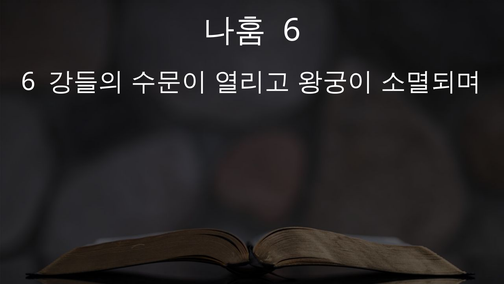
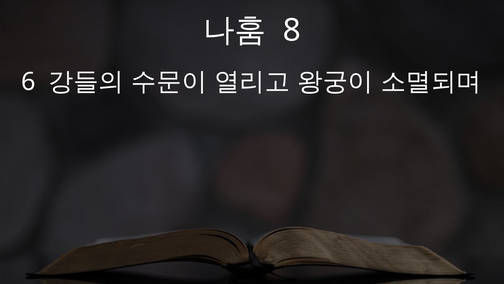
6: 6 -> 8 (292, 30)
